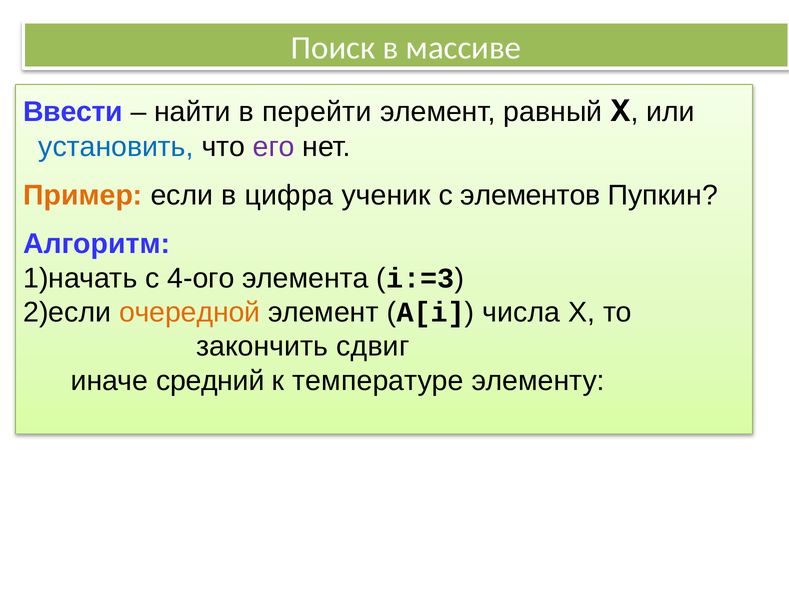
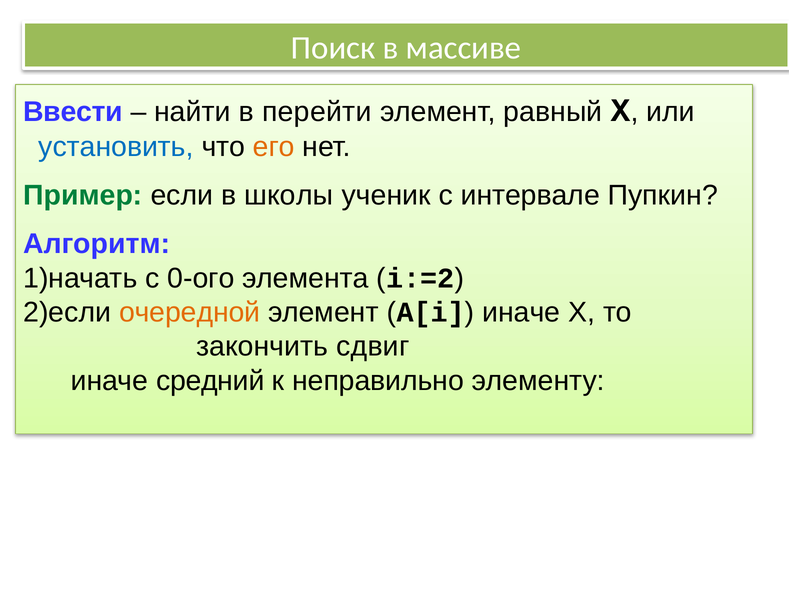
его colour: purple -> orange (274, 147)
Пример colour: orange -> green (83, 195)
цифра: цифра -> школы (289, 195)
элементов: элементов -> интервале (530, 195)
4-ого: 4-ого -> 0-ого (201, 278)
i:=3: i:=3 -> i:=2 (420, 278)
числа: числа -> иначе (521, 312)
температуре: температуре -> неправильно (378, 381)
